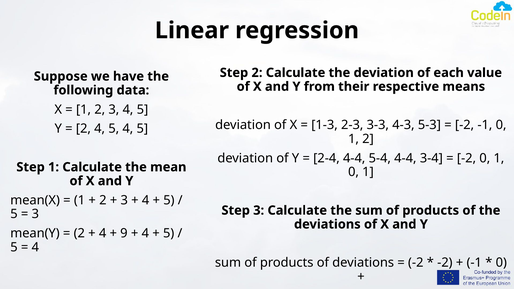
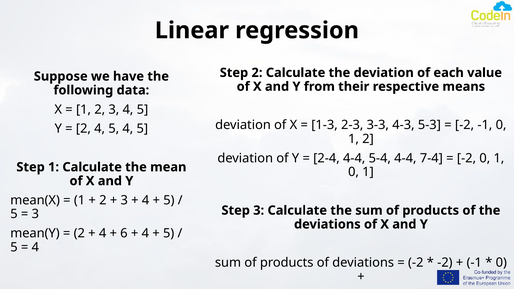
3-4: 3-4 -> 7-4 (431, 158)
9: 9 -> 6 (124, 233)
